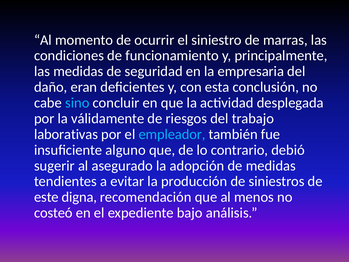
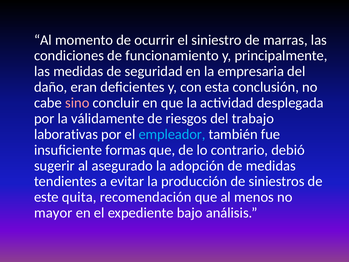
sino colour: light blue -> pink (77, 103)
alguno: alguno -> formas (126, 150)
digna: digna -> quita (79, 197)
costeó: costeó -> mayor (53, 213)
